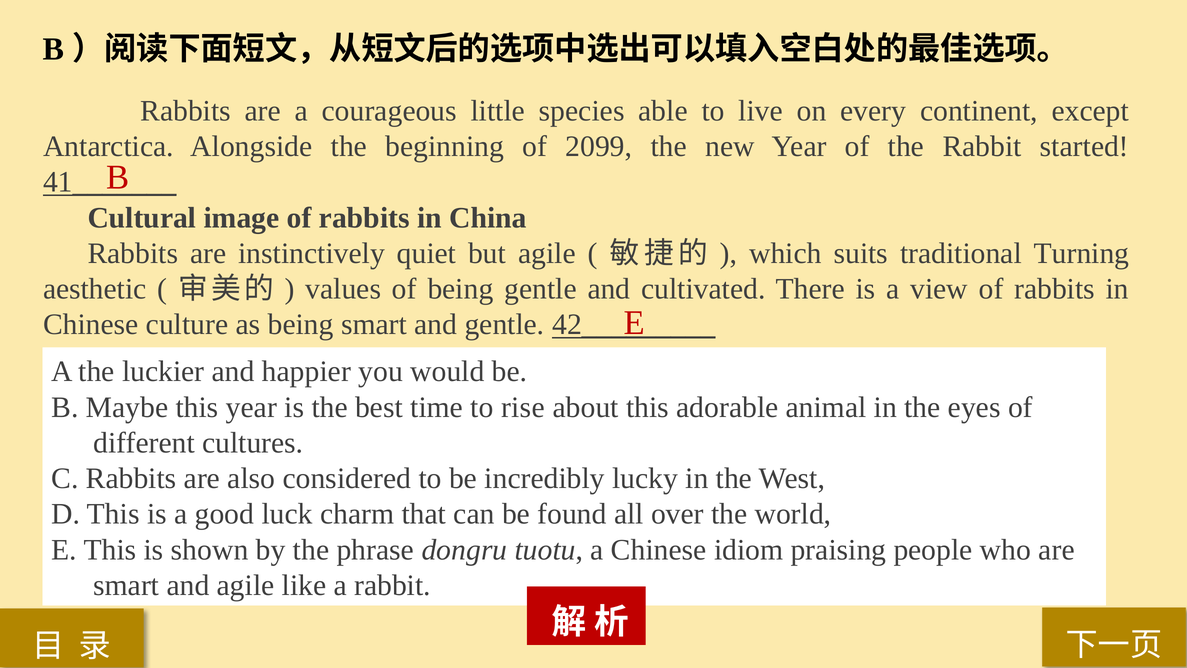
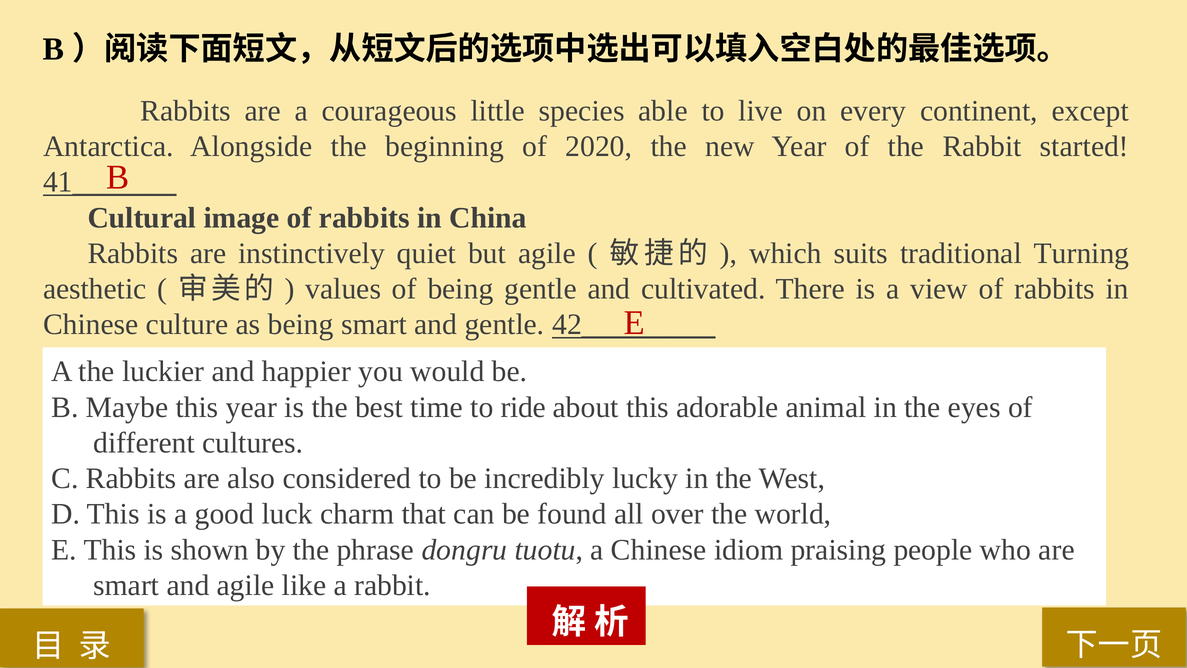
2099: 2099 -> 2020 (599, 146)
rise: rise -> ride (523, 407)
